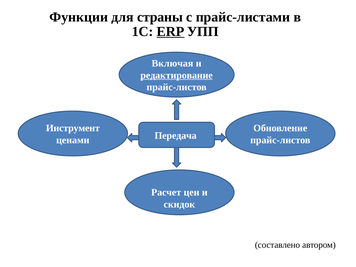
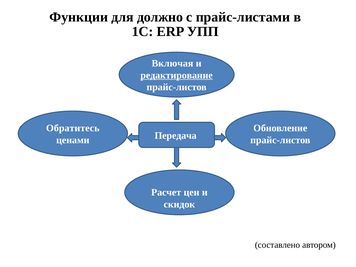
страны: страны -> должно (160, 17)
ERP underline: present -> none (171, 31)
Инструмент: Инструмент -> Обратитесь (73, 128)
